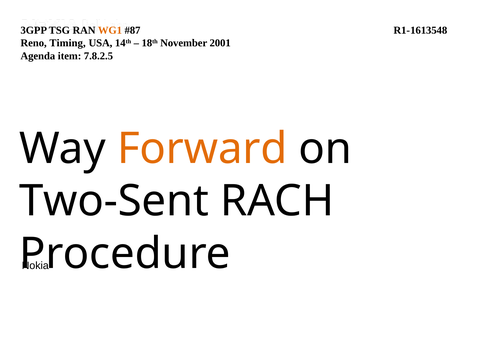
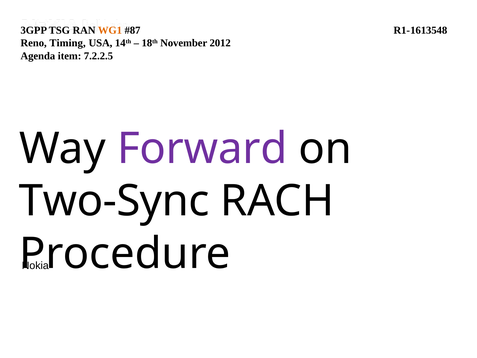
2001: 2001 -> 2012 (220, 43)
7.8.2.5: 7.8.2.5 -> 7.2.2.5 (98, 56)
Forward colour: orange -> purple (202, 149)
Two-Sent: Two-Sent -> Two-Sync (114, 201)
